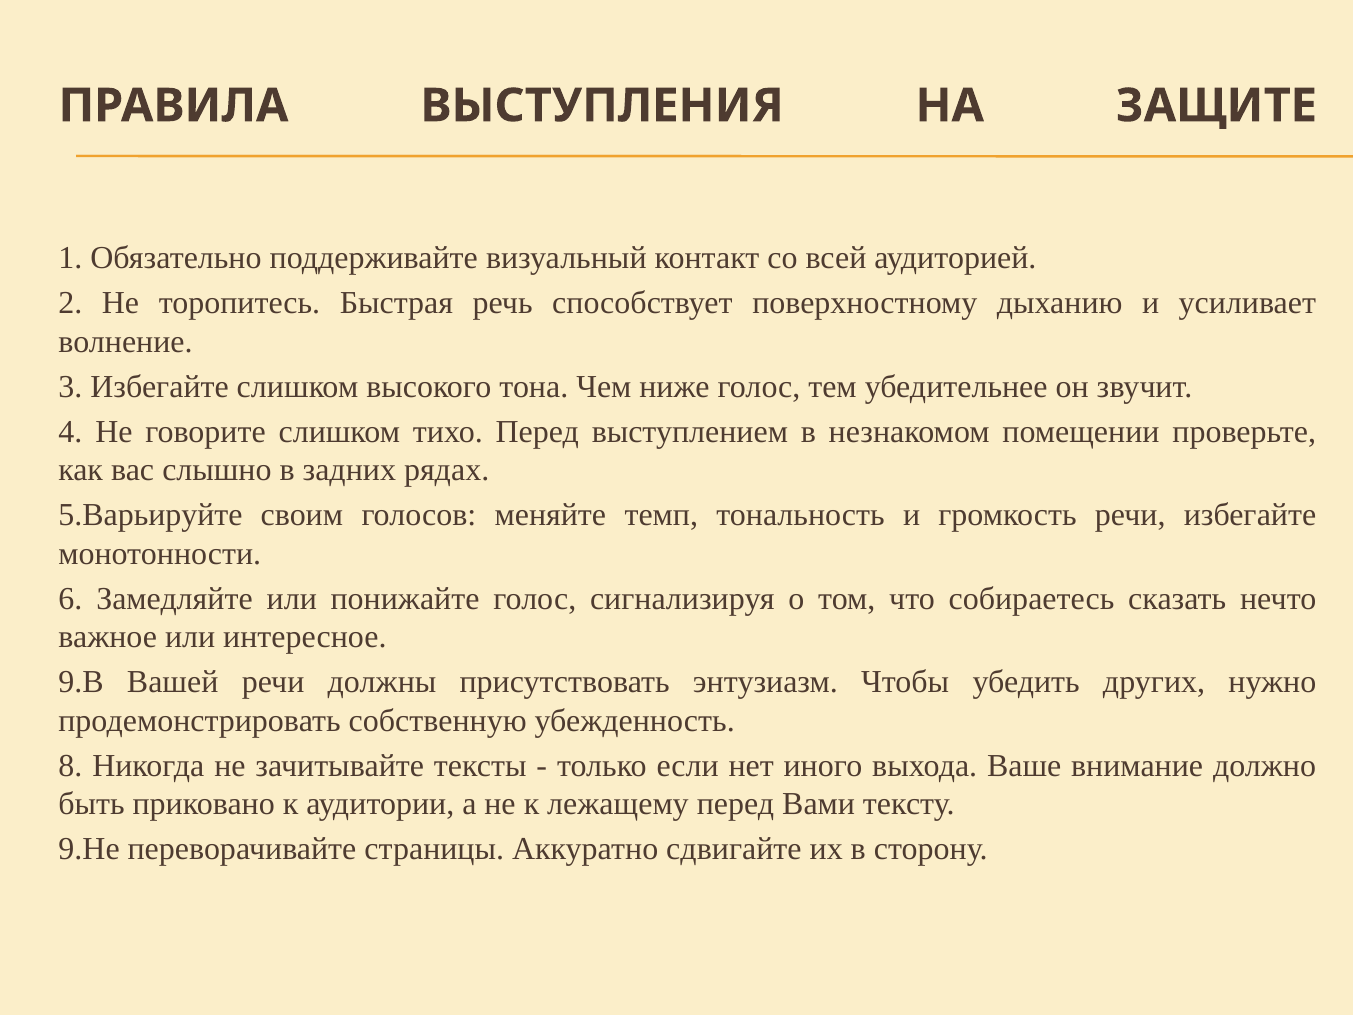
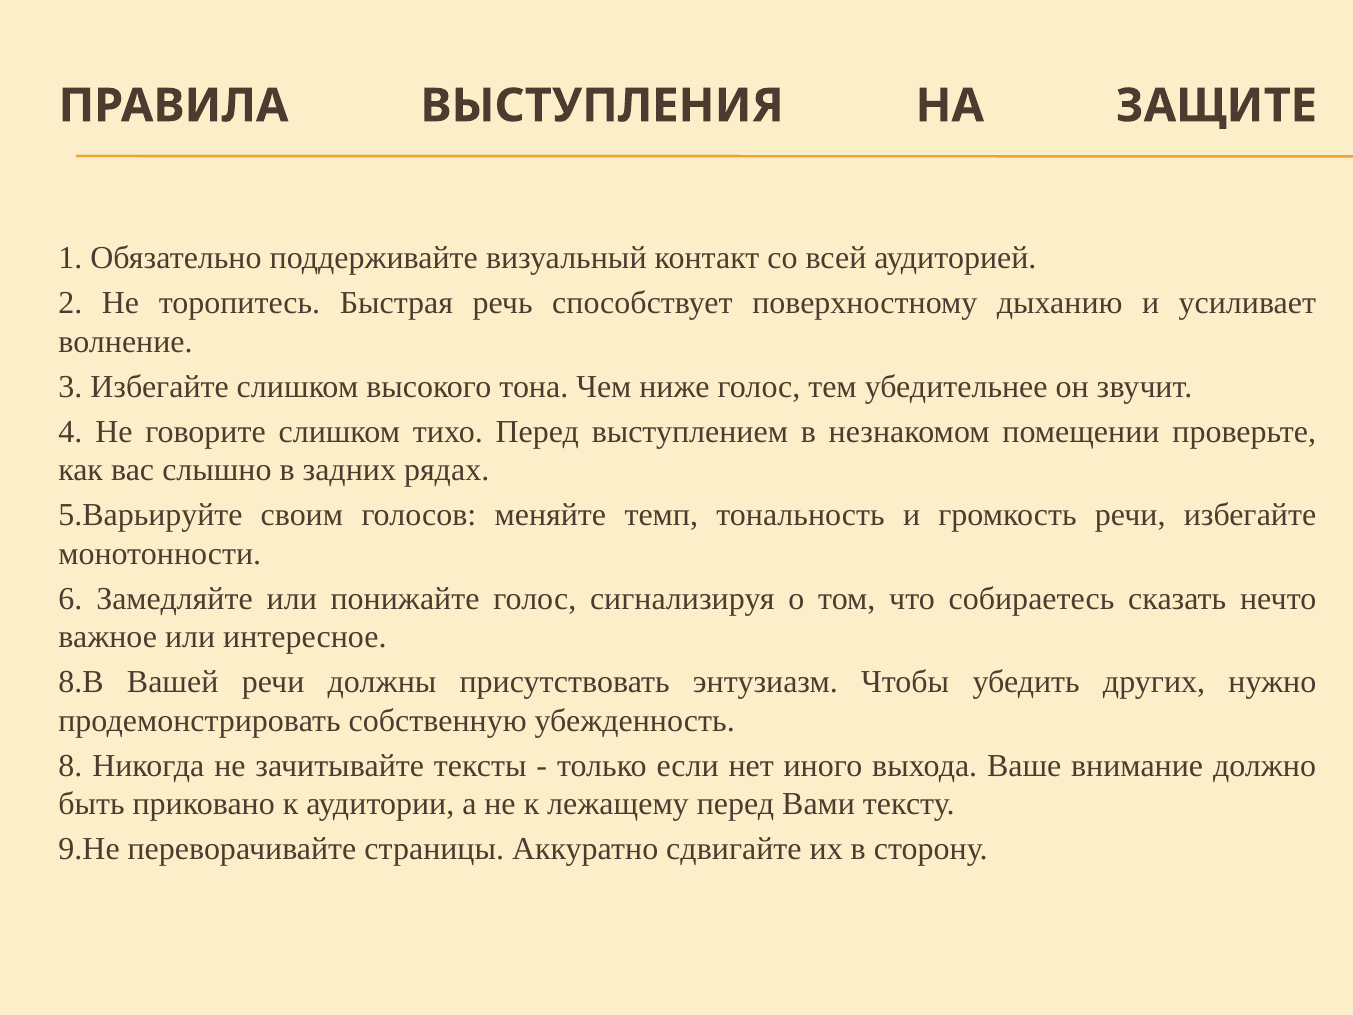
9.В: 9.В -> 8.В (81, 682)
